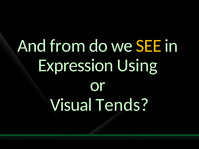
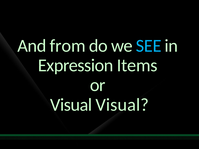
SEE colour: yellow -> light blue (149, 46)
Using: Using -> Items (137, 65)
Visual Tends: Tends -> Visual (122, 105)
